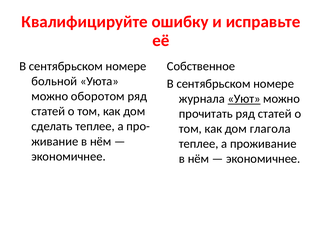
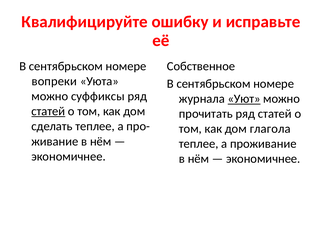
больной: больной -> вопреки (54, 81)
оборотом: оборотом -> суффиксы (98, 96)
статей underline: none -> present (48, 111)
